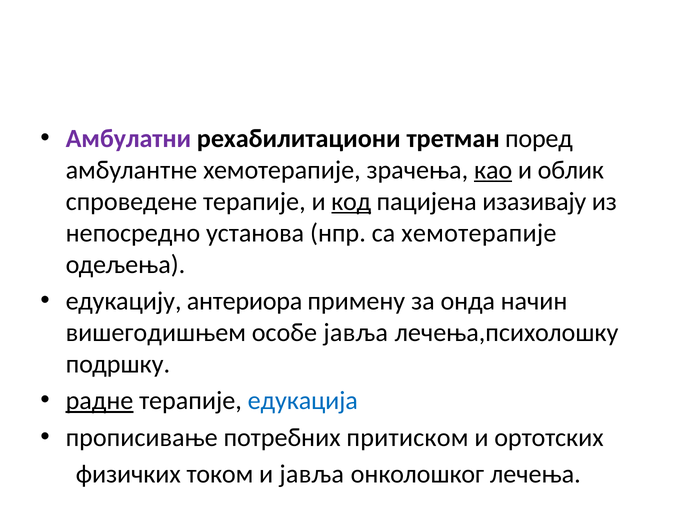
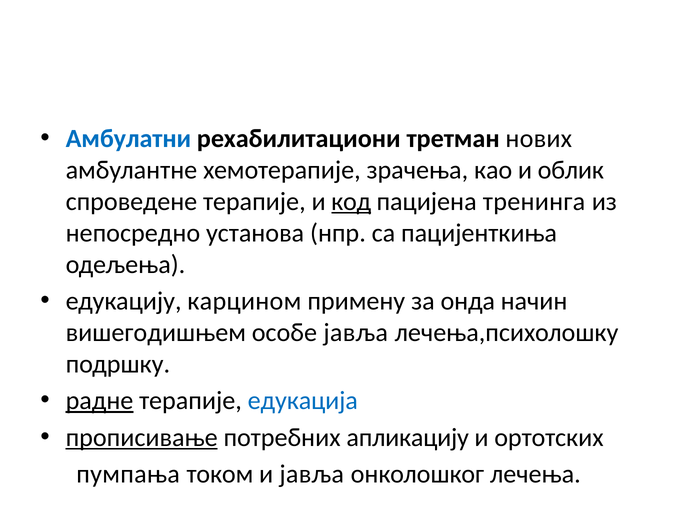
Амбулатни colour: purple -> blue (128, 139)
поред: поред -> нових (539, 139)
као underline: present -> none (493, 170)
изазивају: изазивају -> тренинга (534, 202)
са хемотерапије: хемотерапије -> пацијенткиња (479, 233)
антериора: антериора -> карцином (244, 301)
прописивање underline: none -> present (142, 437)
притиском: притиском -> апликацију (408, 437)
физичких: физичких -> пумпања (128, 474)
